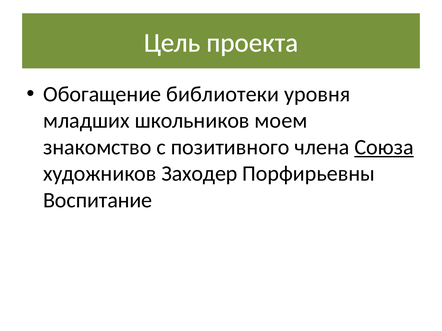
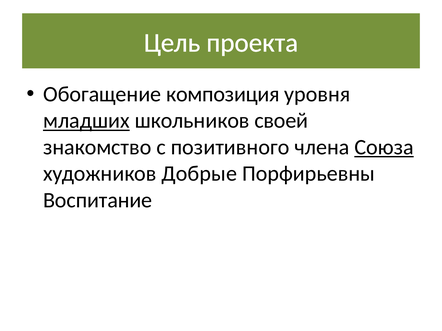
библиотеки: библиотеки -> композиция (223, 94)
младших underline: none -> present (86, 121)
моем: моем -> своей (281, 121)
Заходер: Заходер -> Добрые (199, 174)
